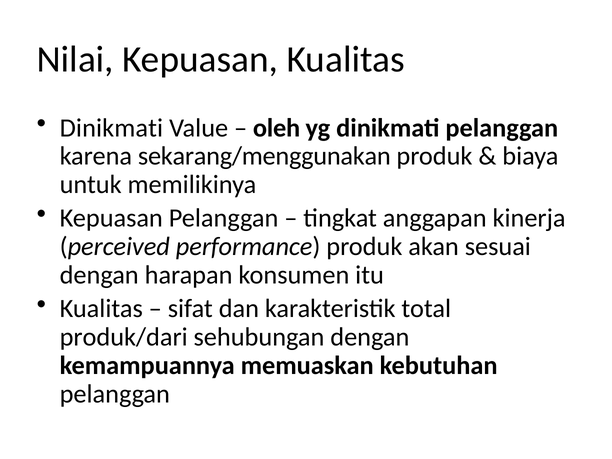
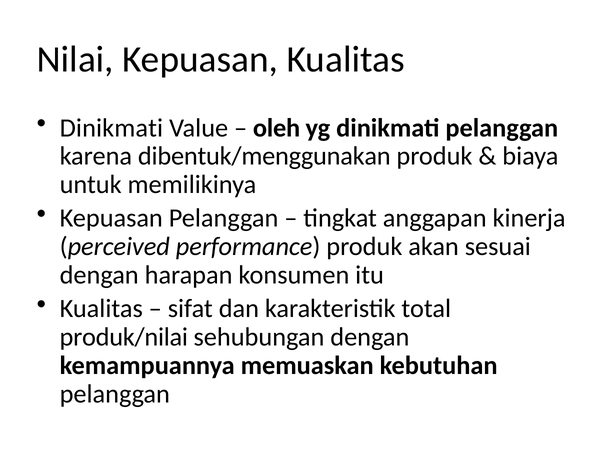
sekarang/menggunakan: sekarang/menggunakan -> dibentuk/menggunakan (264, 156)
produk/dari: produk/dari -> produk/nilai (124, 337)
